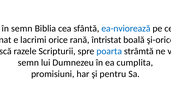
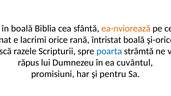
în semn: semn -> boală (22, 29)
ea-nviorează colour: blue -> orange (126, 29)
semn: semn -> răpus (28, 63)
cumplita: cumplita -> cuvântul (135, 63)
